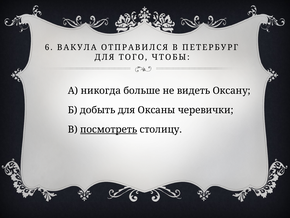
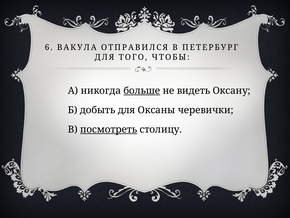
больше underline: none -> present (142, 91)
